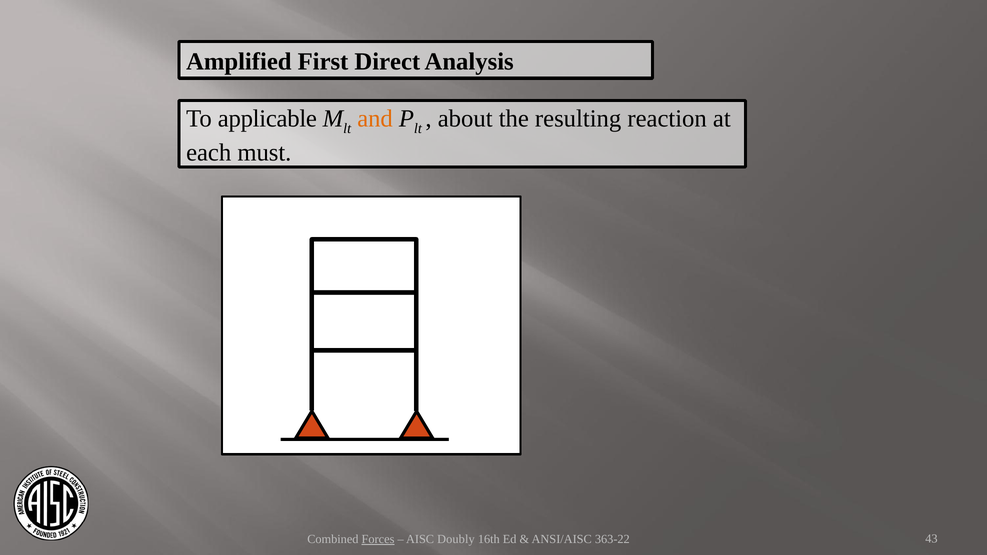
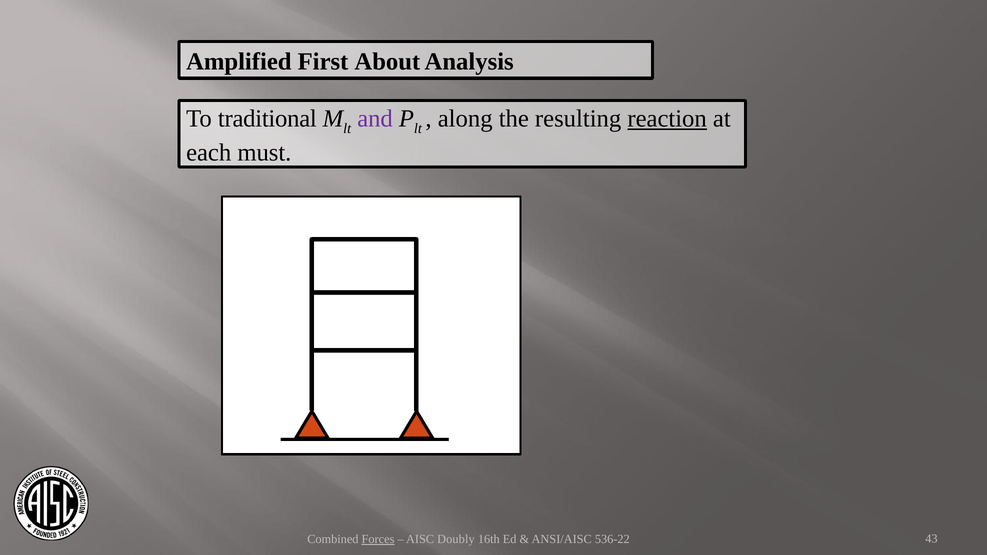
Direct: Direct -> About (387, 62)
applicable: applicable -> traditional (267, 119)
and colour: orange -> purple (375, 119)
about: about -> along (465, 119)
reaction underline: none -> present (667, 119)
363-22: 363-22 -> 536-22 (612, 539)
